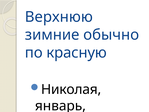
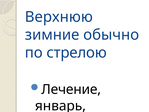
красную: красную -> стрелою (77, 53)
Николая: Николая -> Лечение (71, 89)
